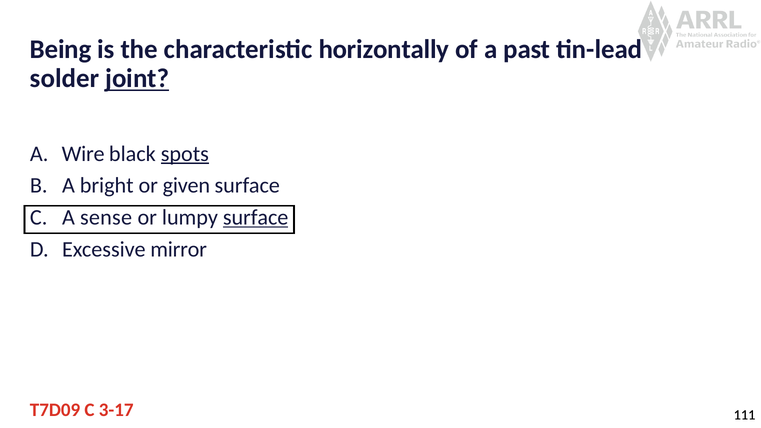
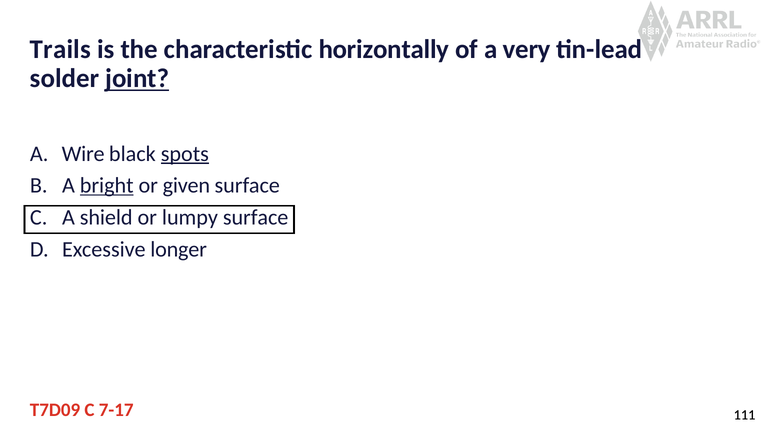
Being: Being -> Trails (60, 49)
past: past -> very (527, 49)
bright underline: none -> present (107, 186)
sense: sense -> shield (106, 217)
surface underline: present -> none (256, 217)
mirror: mirror -> longer (179, 249)
3-17: 3-17 -> 7-17 (116, 410)
